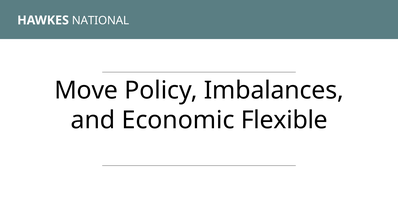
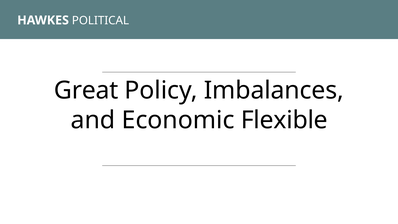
NATIONAL: NATIONAL -> POLITICAL (100, 21)
Move: Move -> Great (86, 90)
